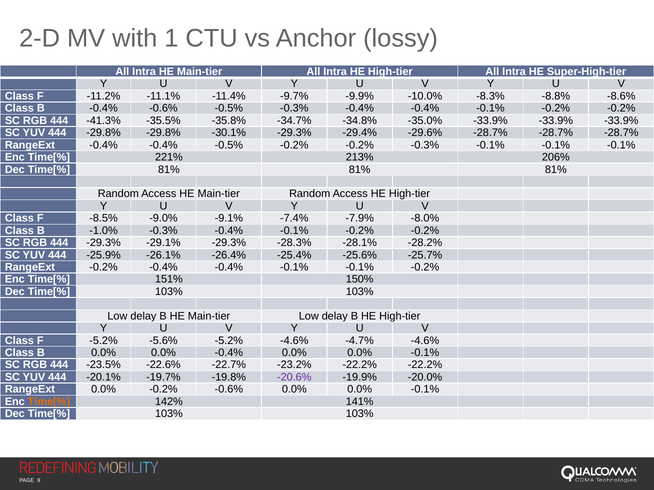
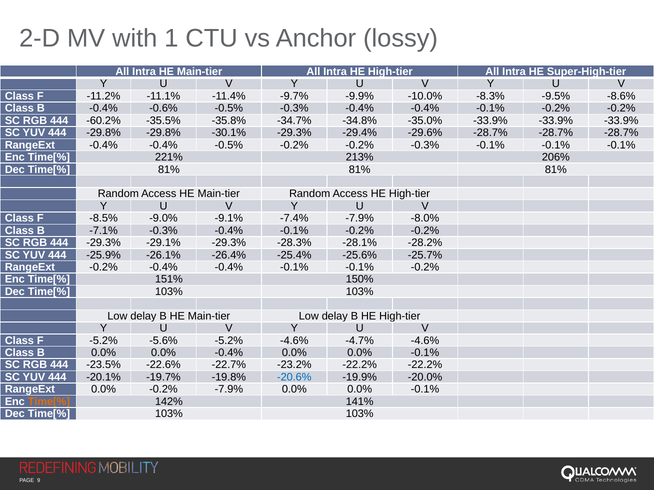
-8.8%: -8.8% -> -9.5% (556, 96)
-41.3%: -41.3% -> -60.2% (104, 121)
-1.0%: -1.0% -> -7.1% (104, 231)
-20.6% colour: purple -> blue (294, 378)
-0.2% -0.6%: -0.6% -> -7.9% (229, 390)
